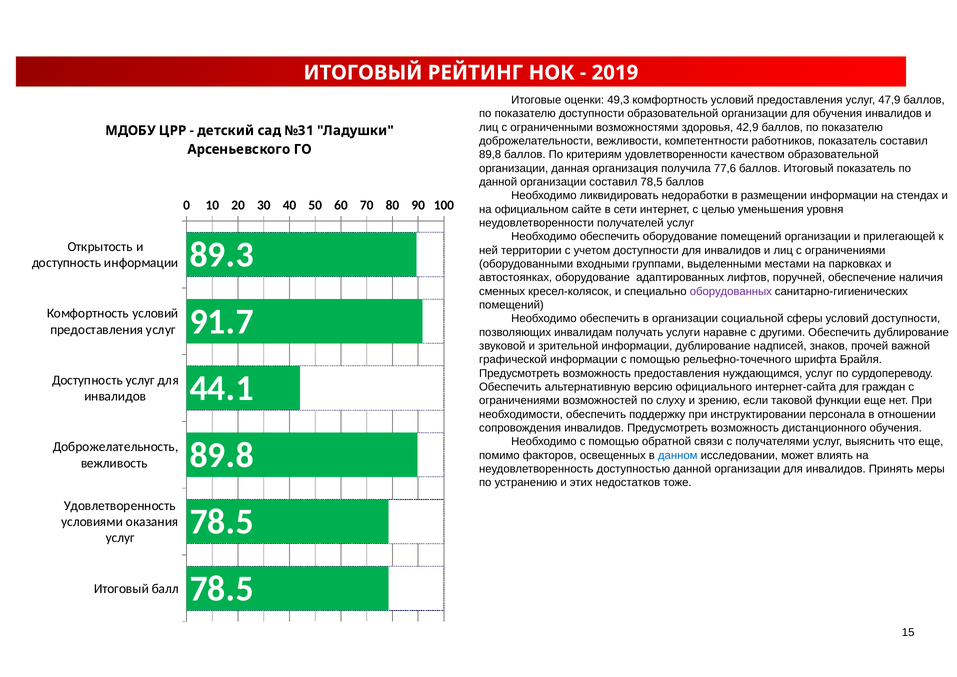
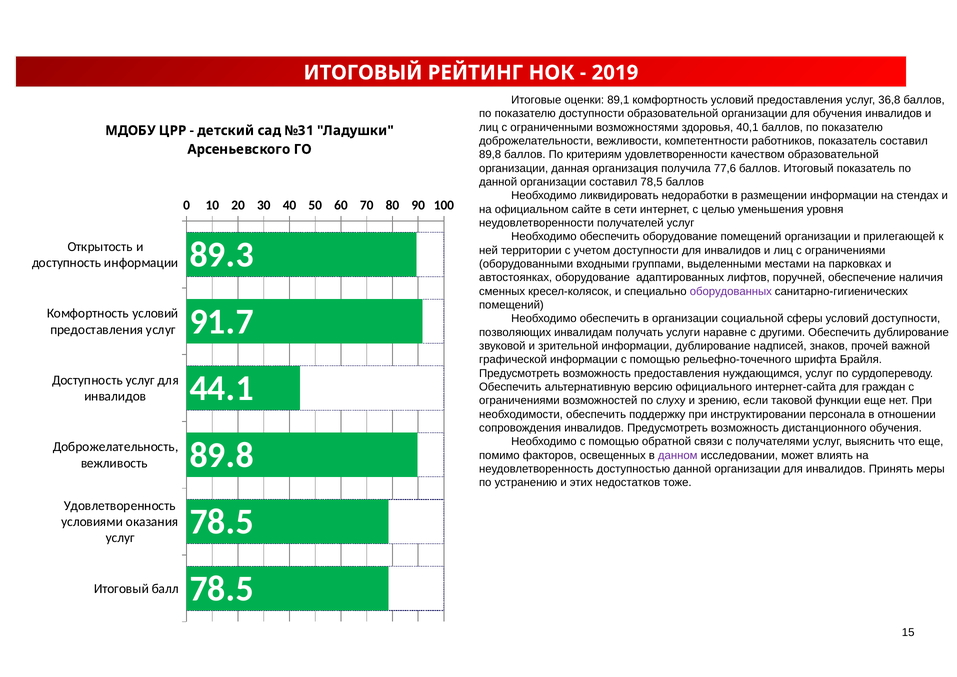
49,3: 49,3 -> 89,1 (618, 100)
47,9: 47,9 -> 36,8 (889, 100)
42,9: 42,9 -> 40,1 (747, 127)
данном colour: blue -> purple (678, 455)
